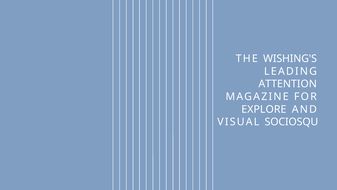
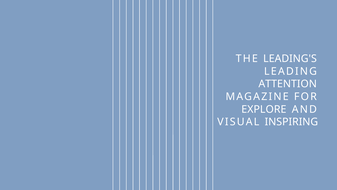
WISHING'S: WISHING'S -> LEADING'S (290, 59)
SOCIOSQU: SOCIOSQU -> INSPIRING (291, 122)
